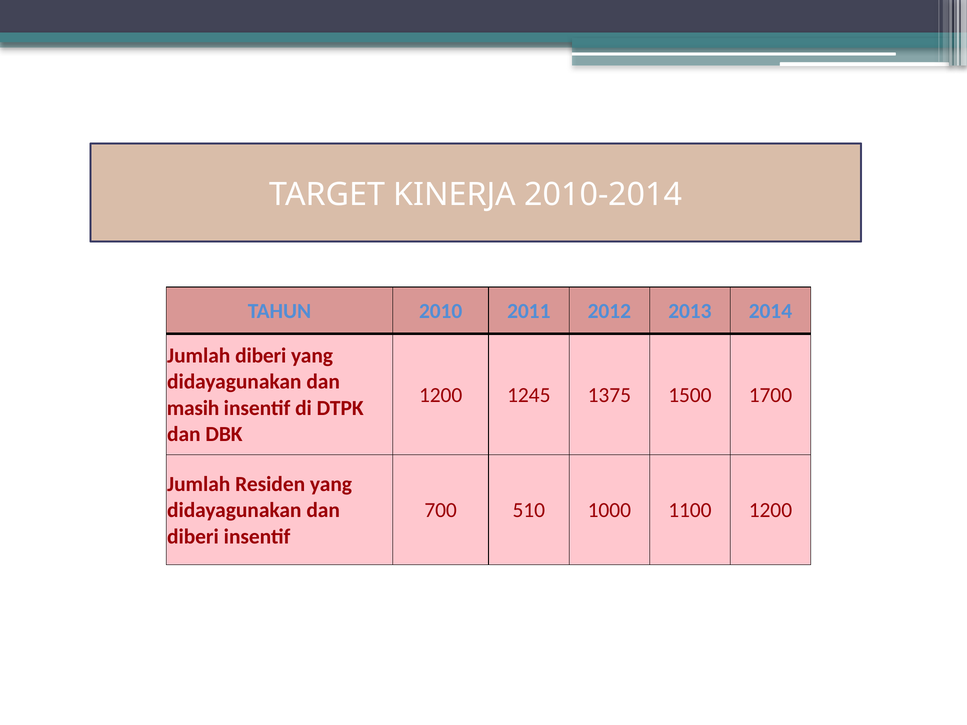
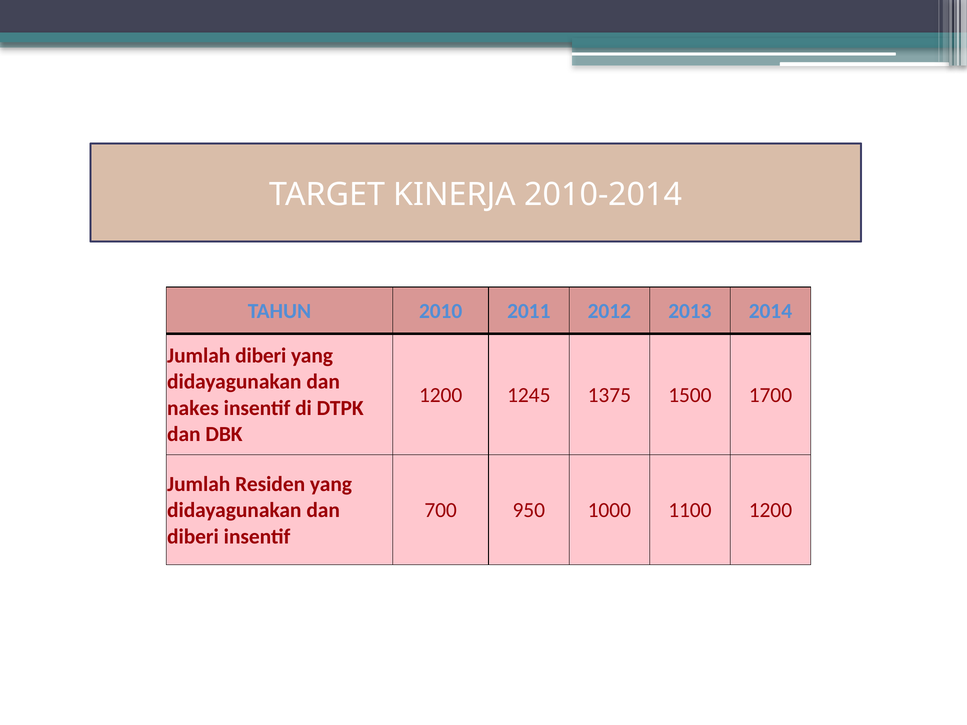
masih: masih -> nakes (193, 408)
510: 510 -> 950 (529, 511)
